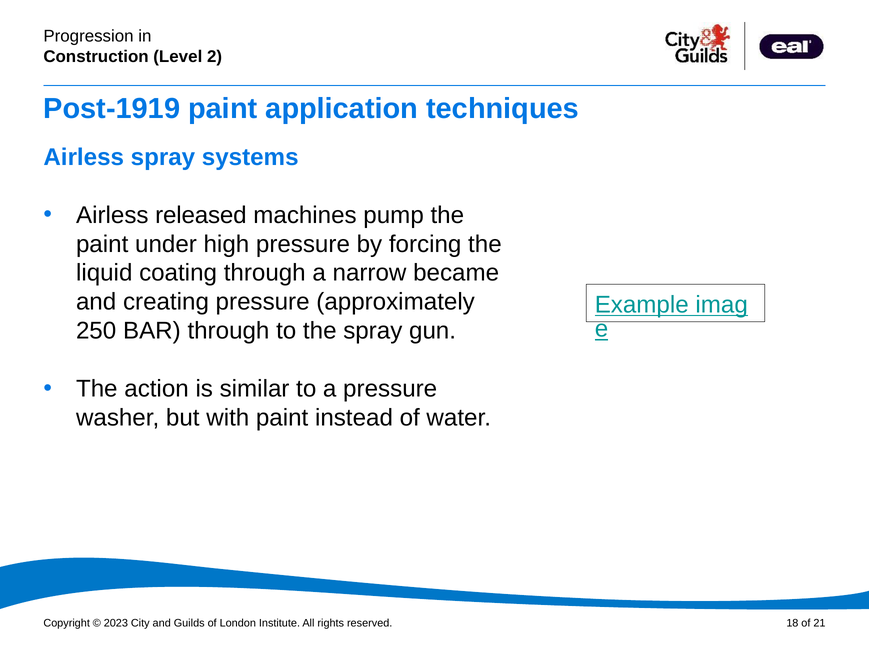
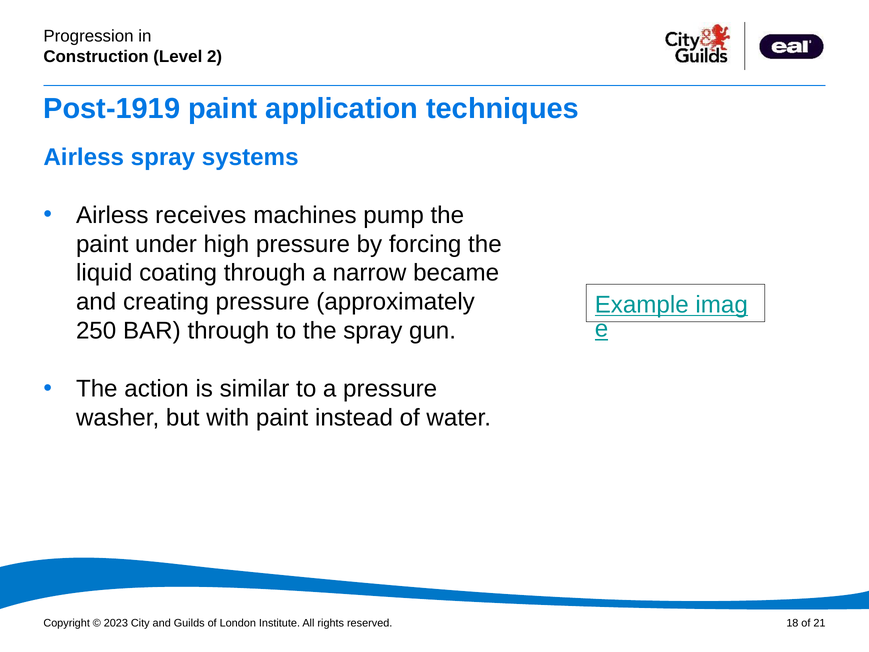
released: released -> receives (201, 215)
